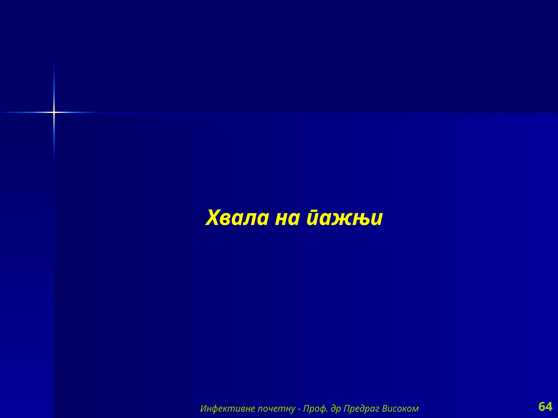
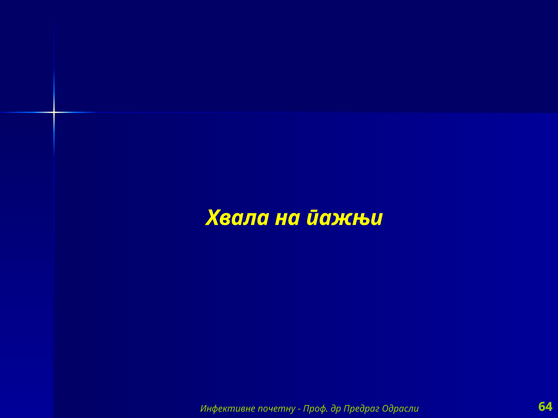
Високом: Високом -> Одрасли (400, 409)
